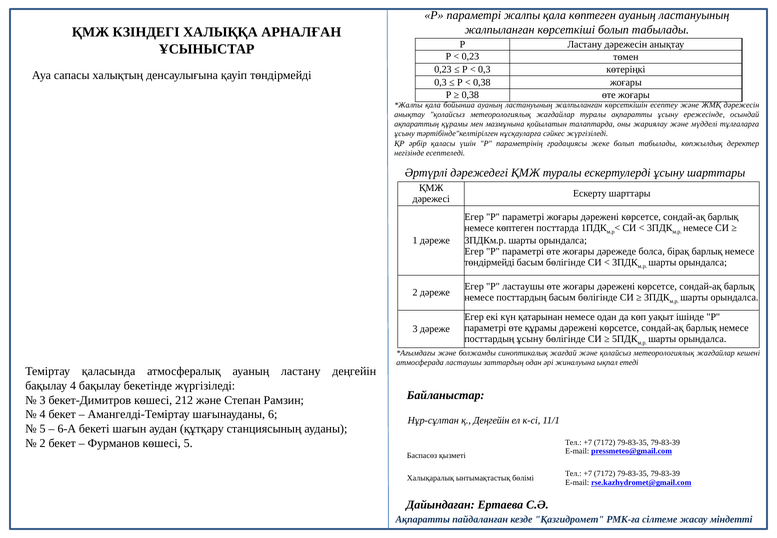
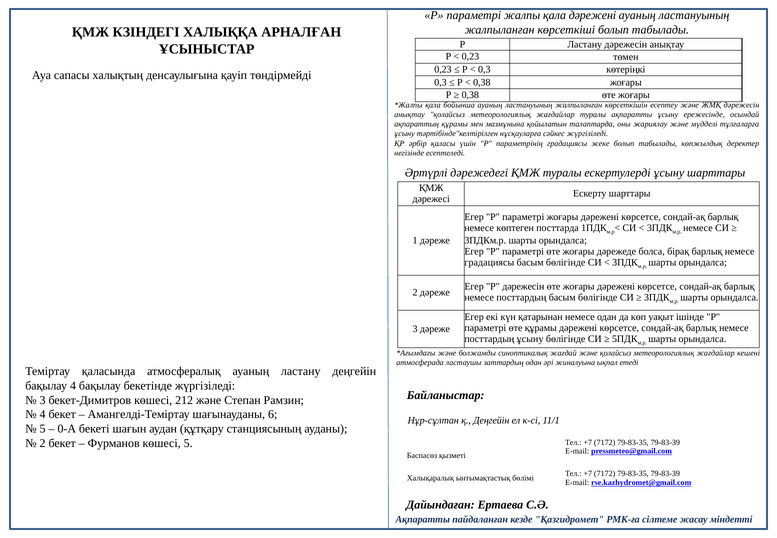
қала көптеген: көптеген -> дәрежені (592, 15)
төндірмейді: төндірмейді -> градациясы (489, 262)
Р ластаушы: ластаушы -> дәрежесін (523, 286)
6-А: 6-А -> 0-А (67, 429)
